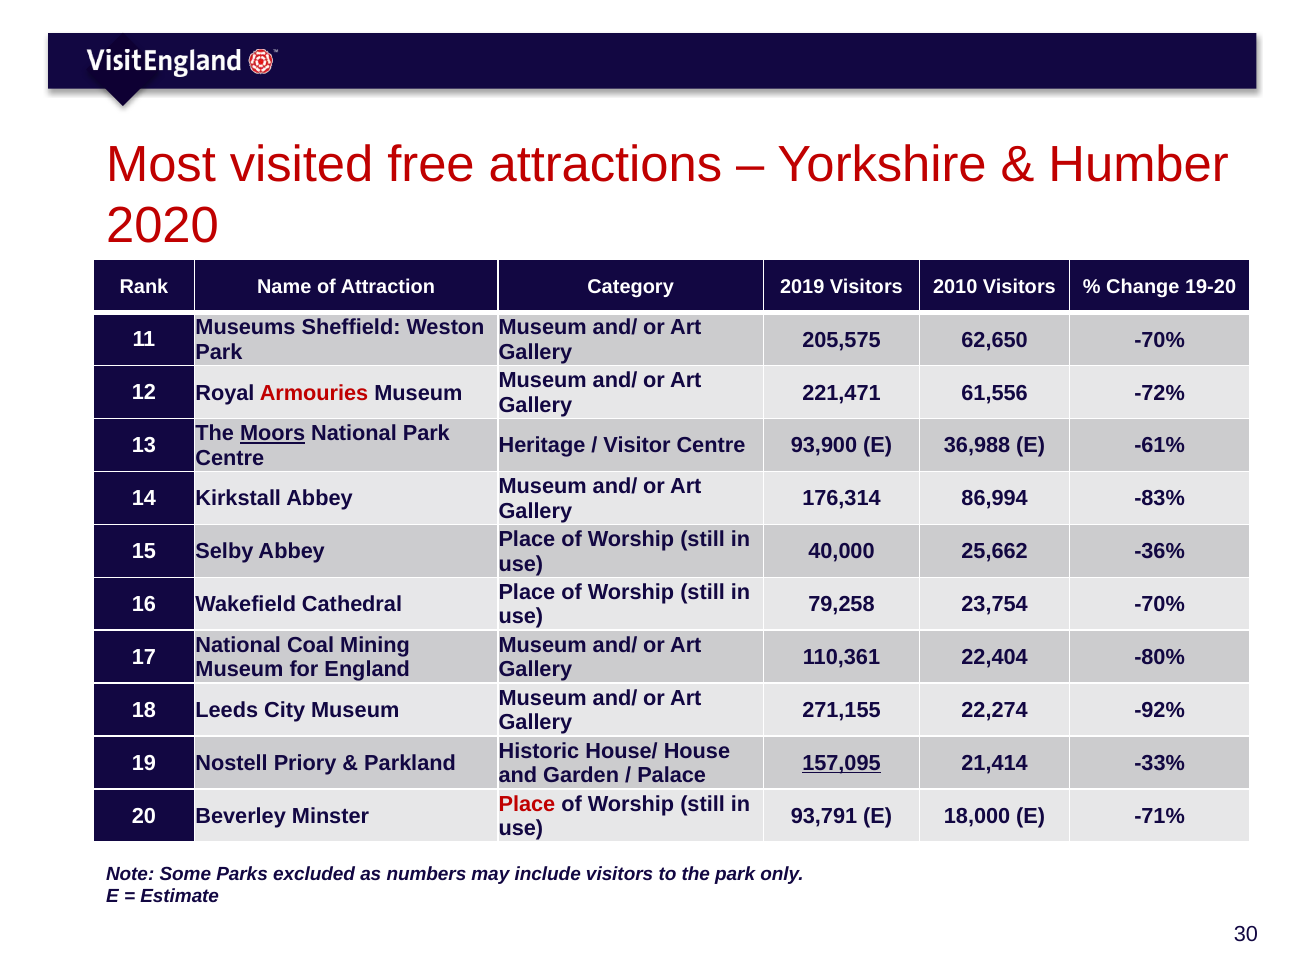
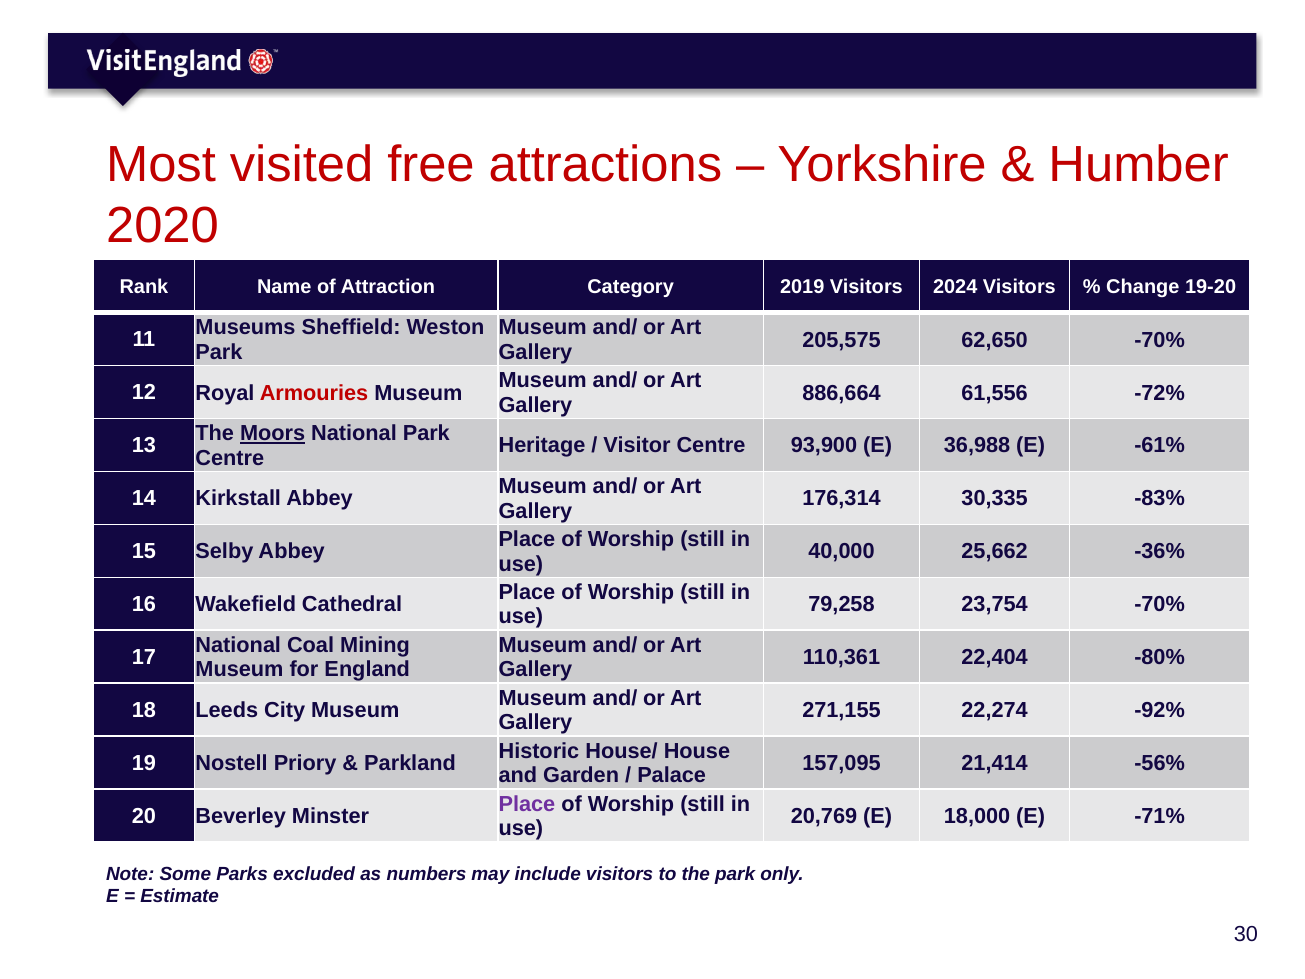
2010: 2010 -> 2024 (955, 286)
221,471: 221,471 -> 886,664 (841, 393)
86,994: 86,994 -> 30,335 (995, 499)
157,095 underline: present -> none (841, 763)
-33%: -33% -> -56% (1160, 763)
Place colour: red -> purple (527, 804)
93,791: 93,791 -> 20,769 (824, 816)
